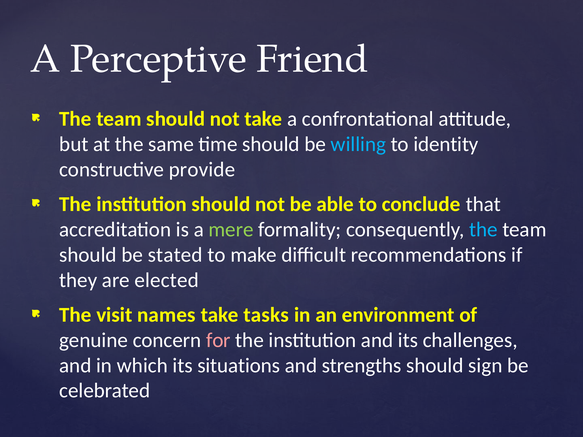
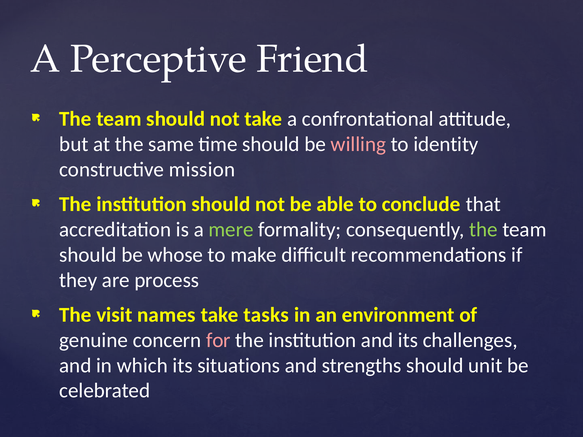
willing colour: light blue -> pink (358, 144)
provide: provide -> mission (202, 170)
the colour: light blue -> light green (483, 230)
stated: stated -> whose (175, 255)
elected: elected -> process (167, 280)
sign: sign -> unit (485, 366)
